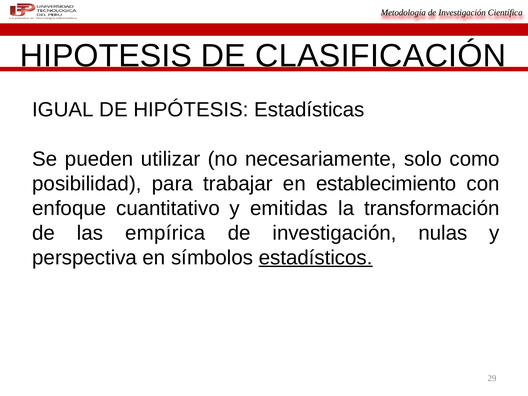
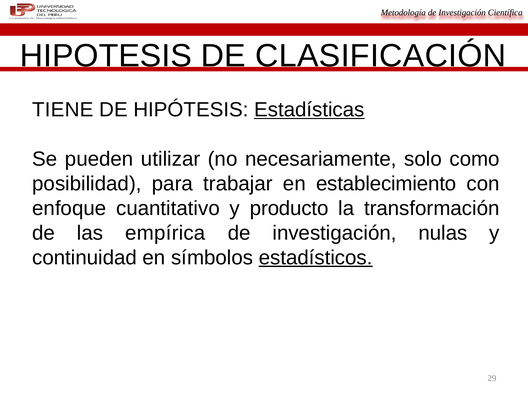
IGUAL: IGUAL -> TIENE (63, 110)
Estadísticas underline: none -> present (309, 110)
emitidas: emitidas -> producto (289, 208)
perspectiva: perspectiva -> continuidad (85, 258)
